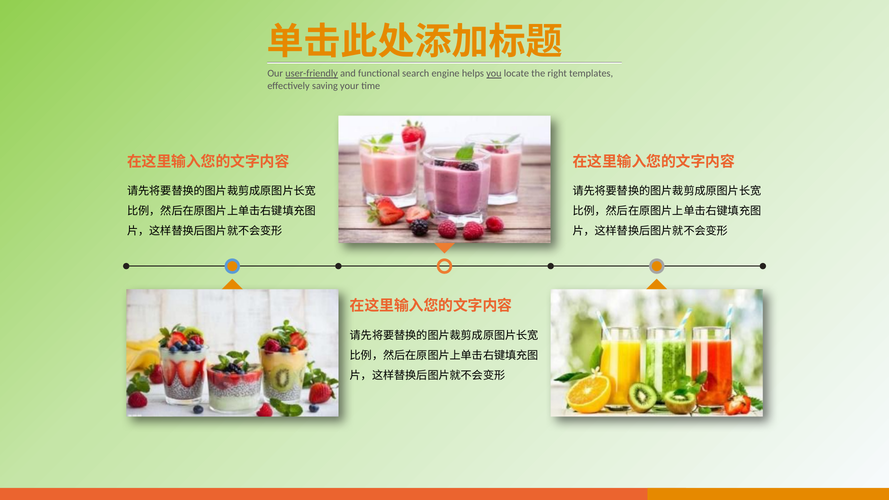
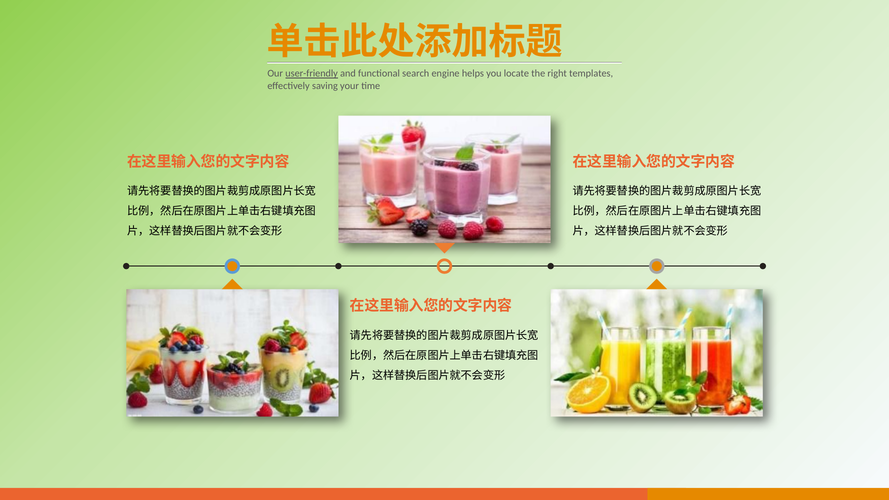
you underline: present -> none (494, 74)
